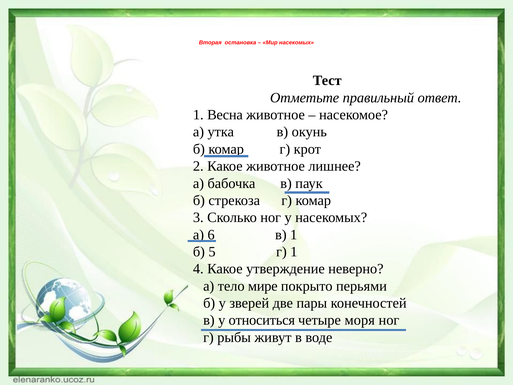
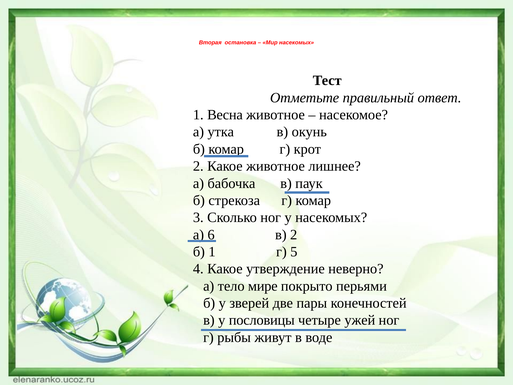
в 1: 1 -> 2 (294, 235)
б 5: 5 -> 1 (212, 252)
г 1: 1 -> 5 (294, 252)
относиться: относиться -> пословицы (262, 320)
моря: моря -> ужей (360, 320)
